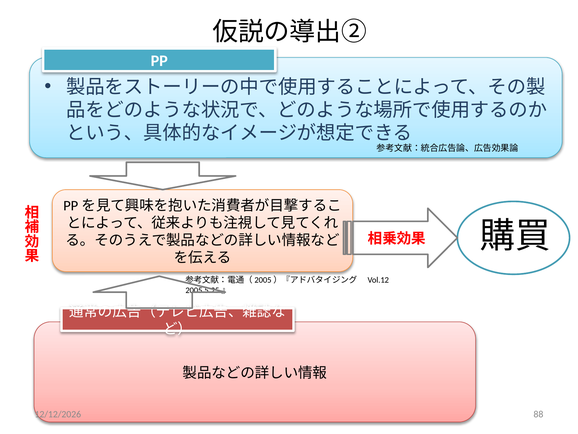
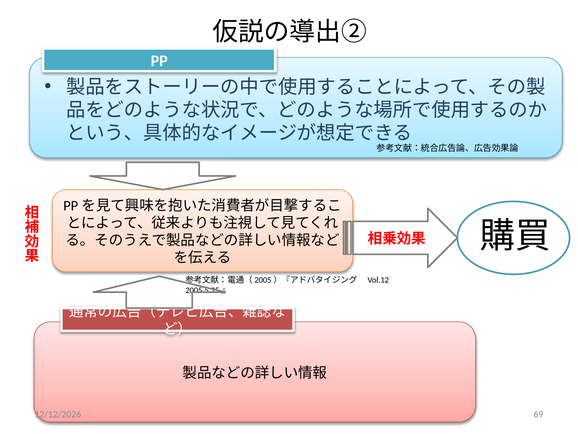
88: 88 -> 69 (538, 414)
